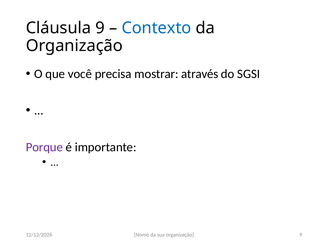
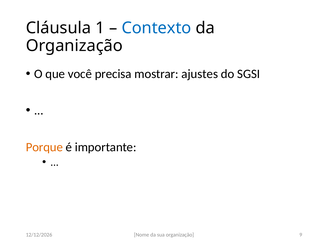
Cláusula 9: 9 -> 1 (100, 28)
através: através -> ajustes (200, 74)
Porque colour: purple -> orange (44, 147)
